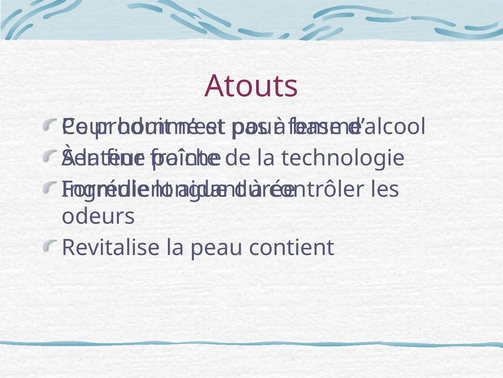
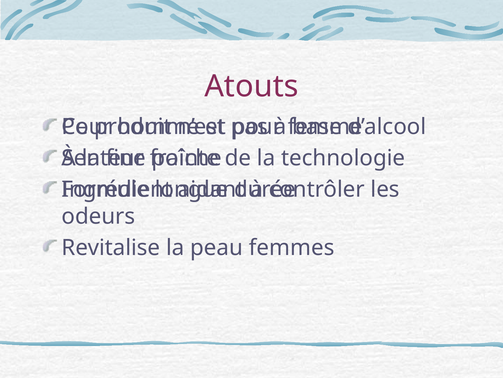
contient: contient -> femmes (292, 247)
